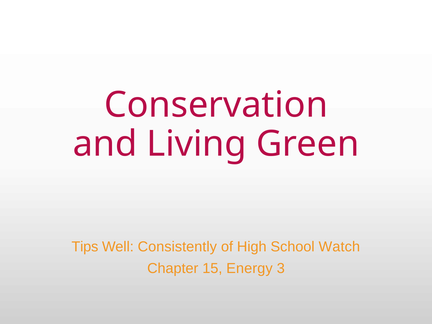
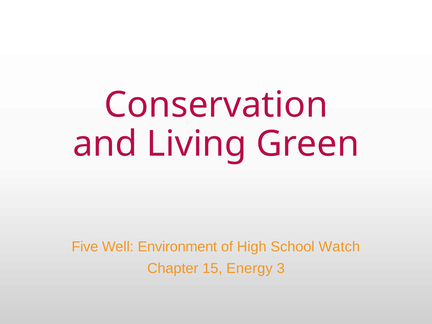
Tips: Tips -> Five (85, 247)
Consistently: Consistently -> Environment (177, 247)
